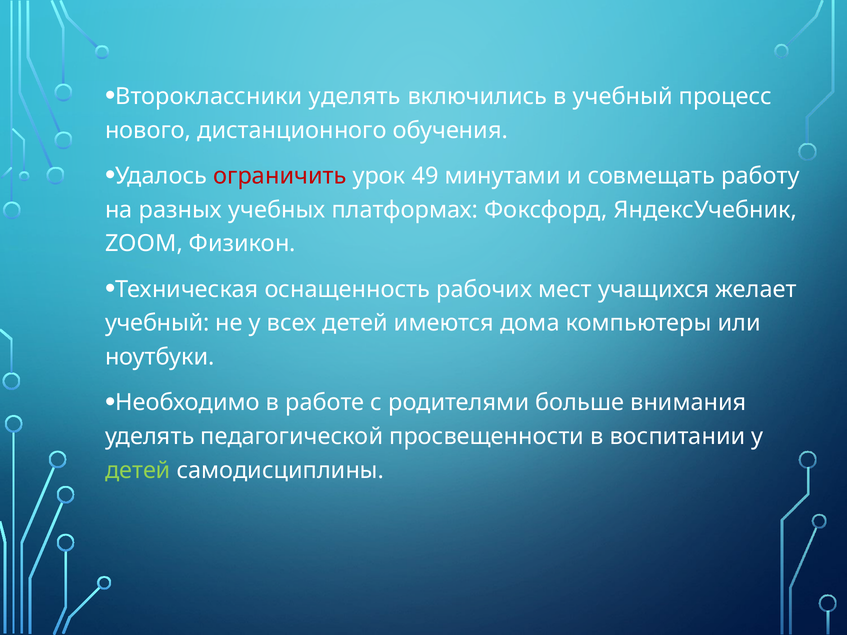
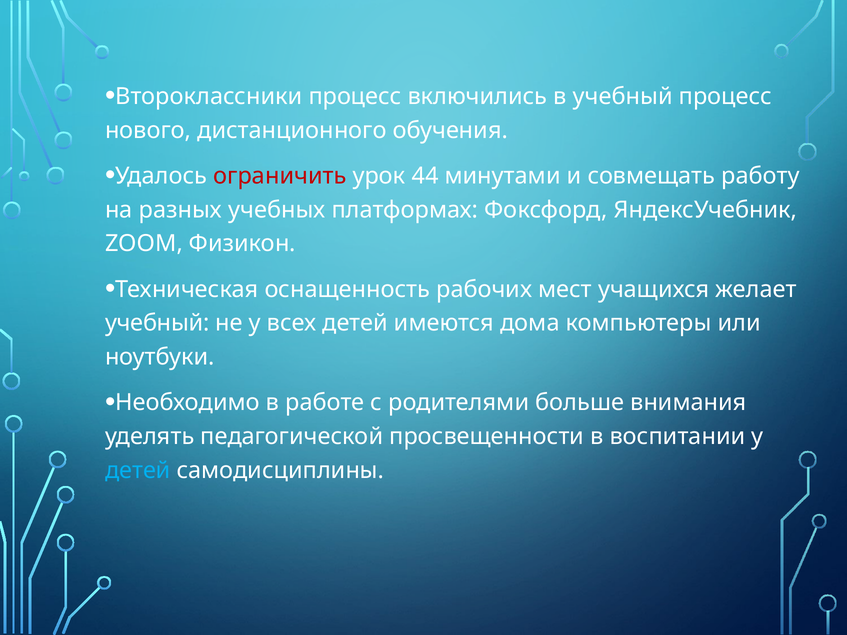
Второклассники уделять: уделять -> процесс (355, 97)
49: 49 -> 44 (425, 176)
детей colour: light green -> light blue (138, 471)
